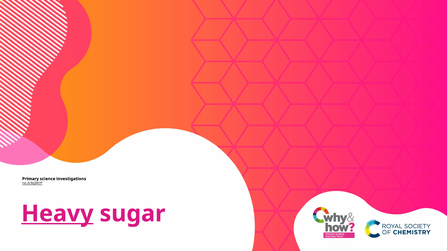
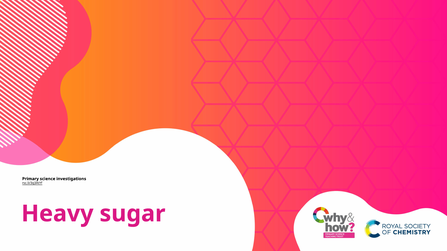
Heavy underline: present -> none (57, 214)
